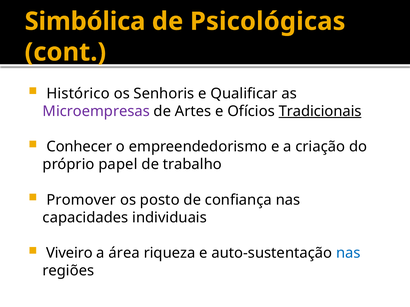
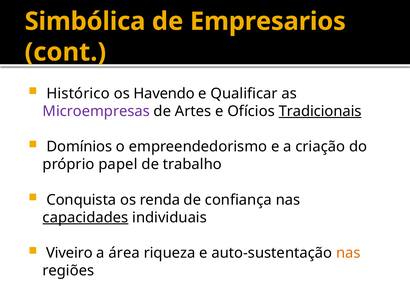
Psicológicas: Psicológicas -> Empresarios (268, 21)
Senhoris: Senhoris -> Havendo (164, 94)
Conhecer: Conhecer -> Domínios (79, 147)
Promover: Promover -> Conquista (81, 200)
posto: posto -> renda (160, 200)
capacidades underline: none -> present (85, 218)
nas colour: blue -> orange (348, 253)
